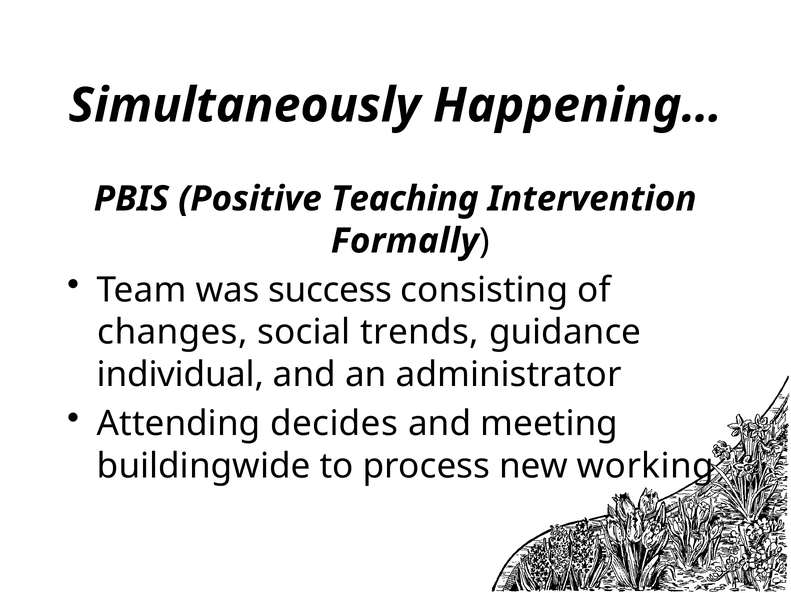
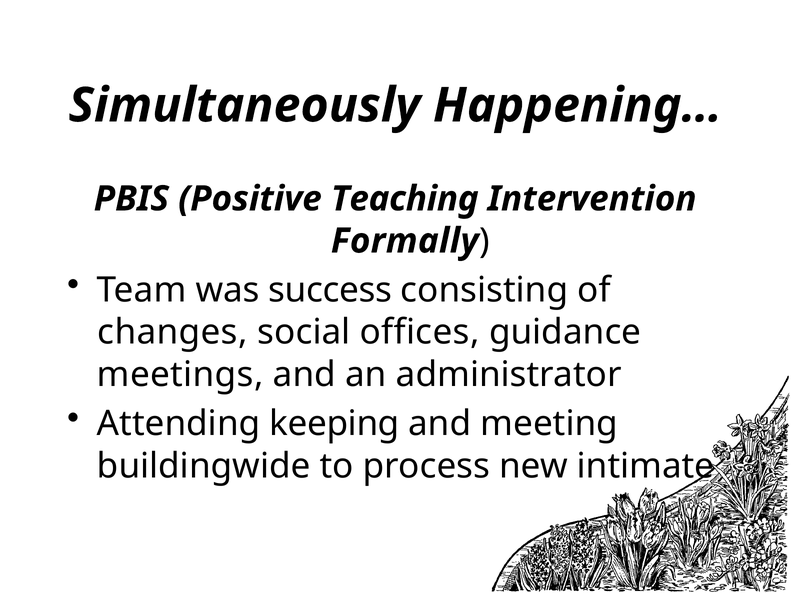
trends: trends -> offices (419, 333)
individual: individual -> meetings (180, 375)
decides: decides -> keeping (334, 424)
working: working -> intimate (646, 466)
